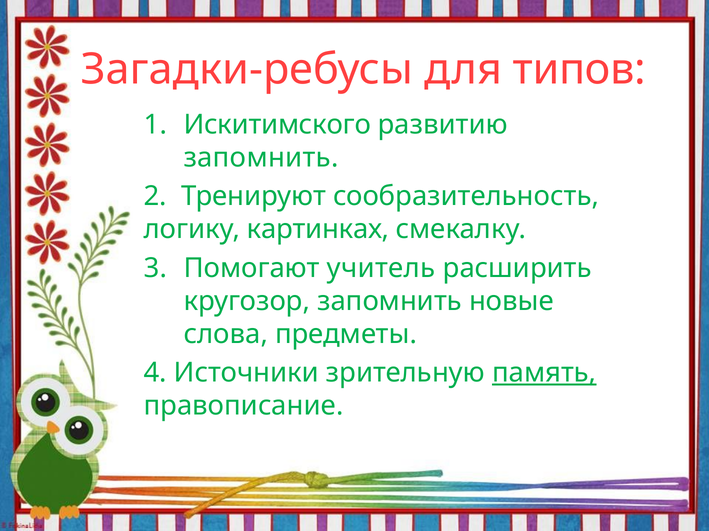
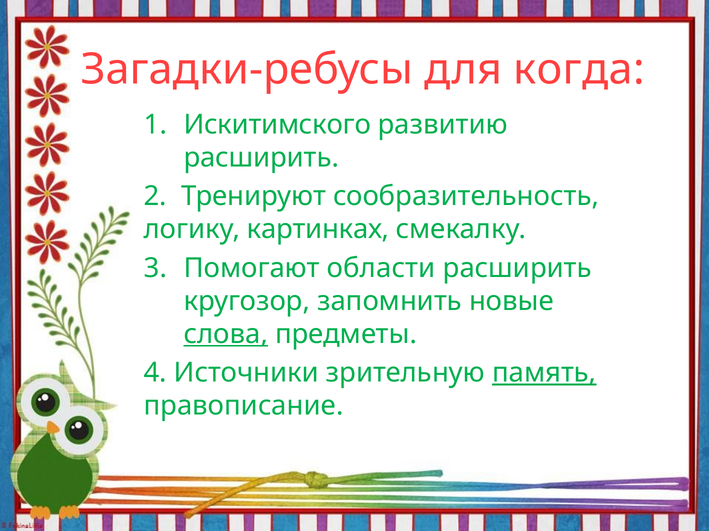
типов: типов -> когда (579, 69)
запомнить: запомнить -> расширить (261, 158)
учитель: учитель -> области (381, 268)
слова underline: none -> present (226, 335)
